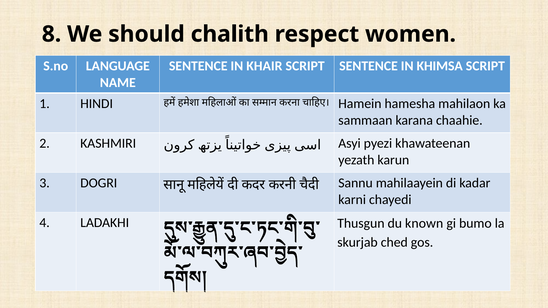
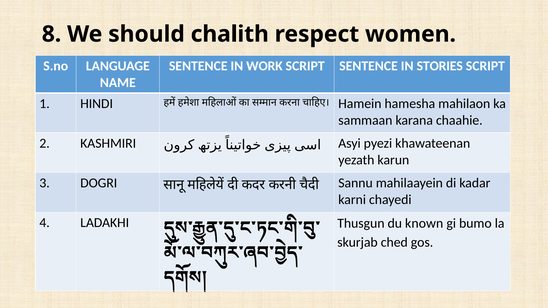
KHAIR: KHAIR -> WORK (264, 66)
KHIMSA: KHIMSA -> STORIES (440, 66)
